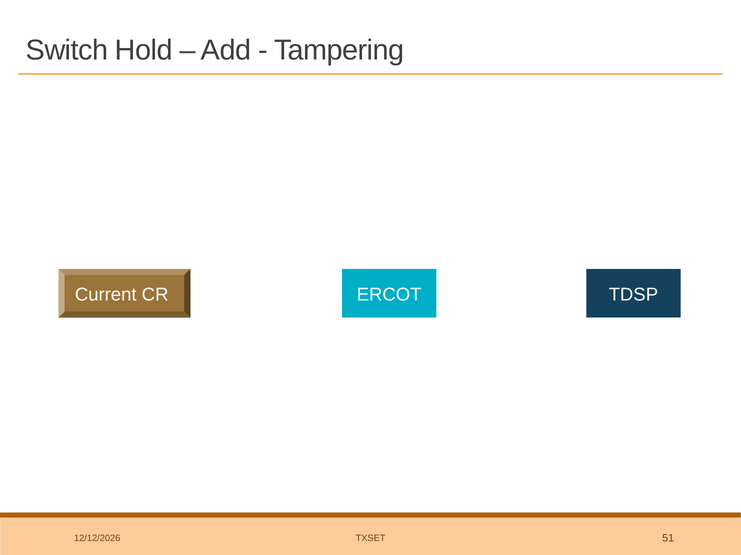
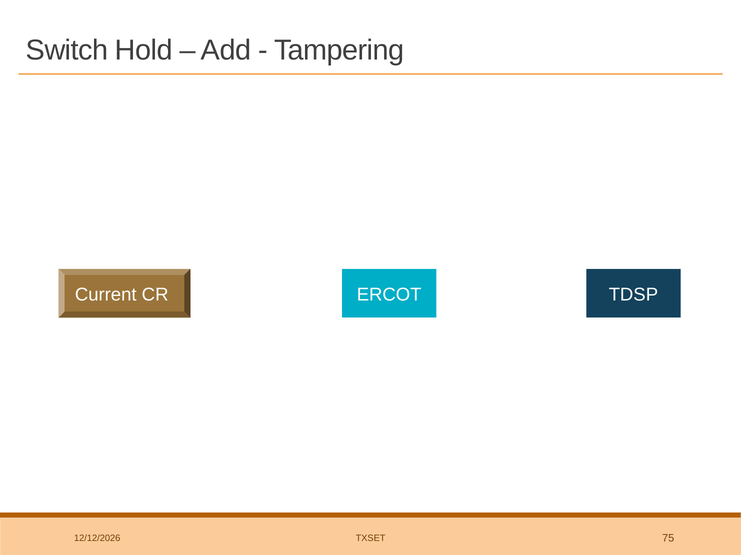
51: 51 -> 75 (668, 539)
